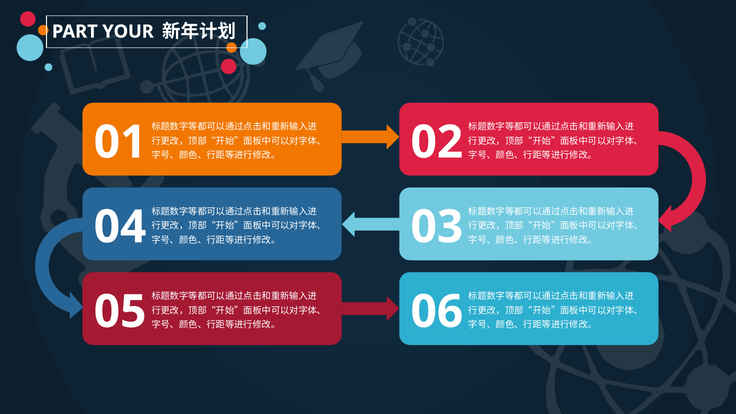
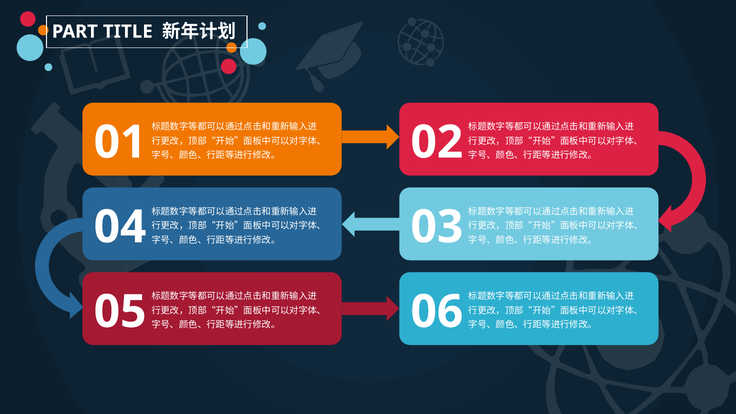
YOUR: YOUR -> TITLE (128, 32)
